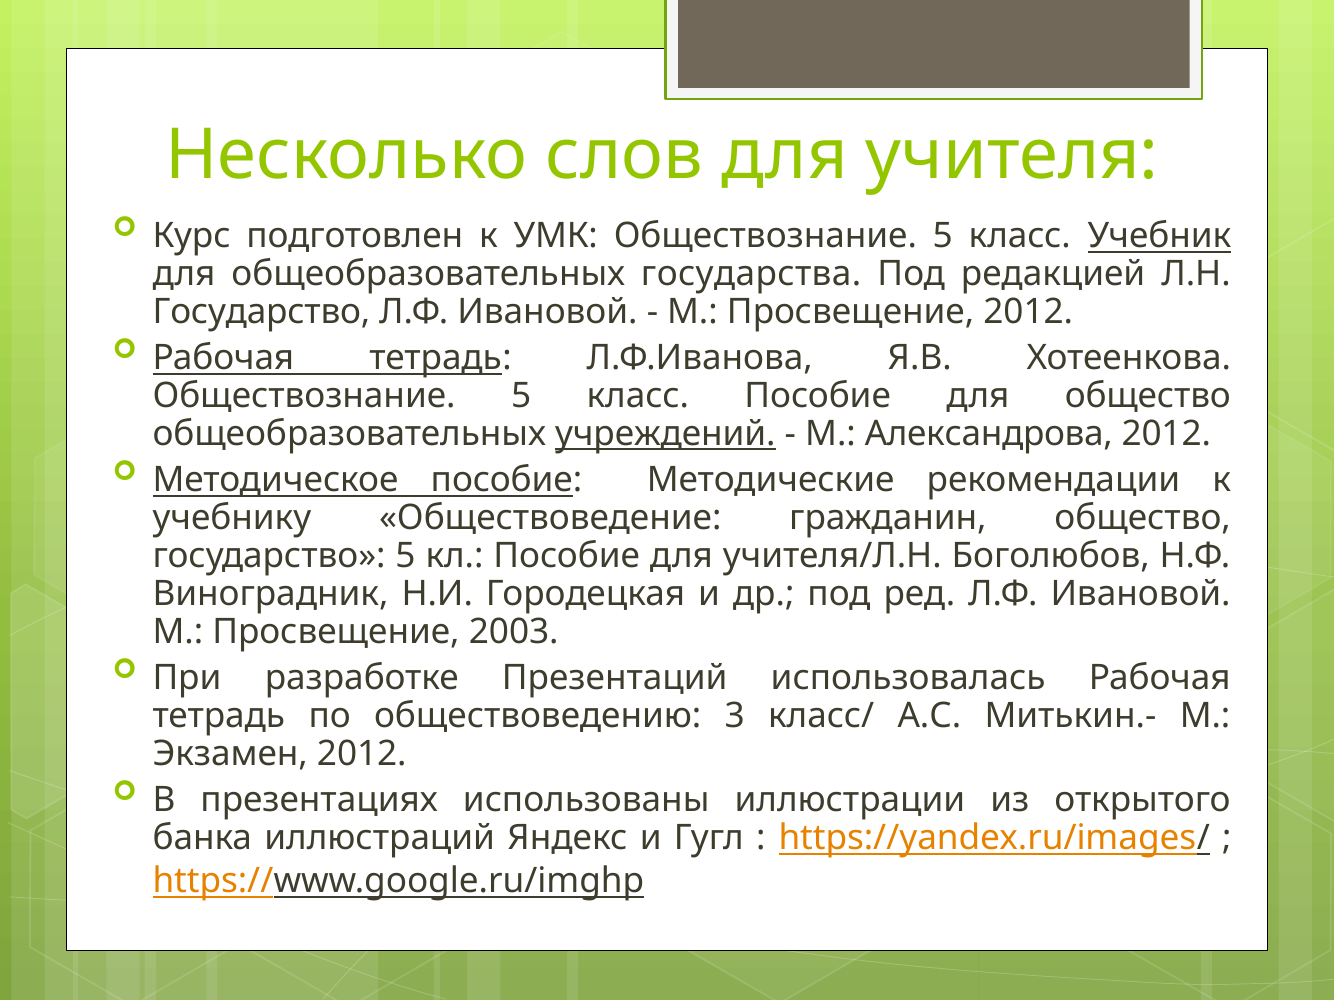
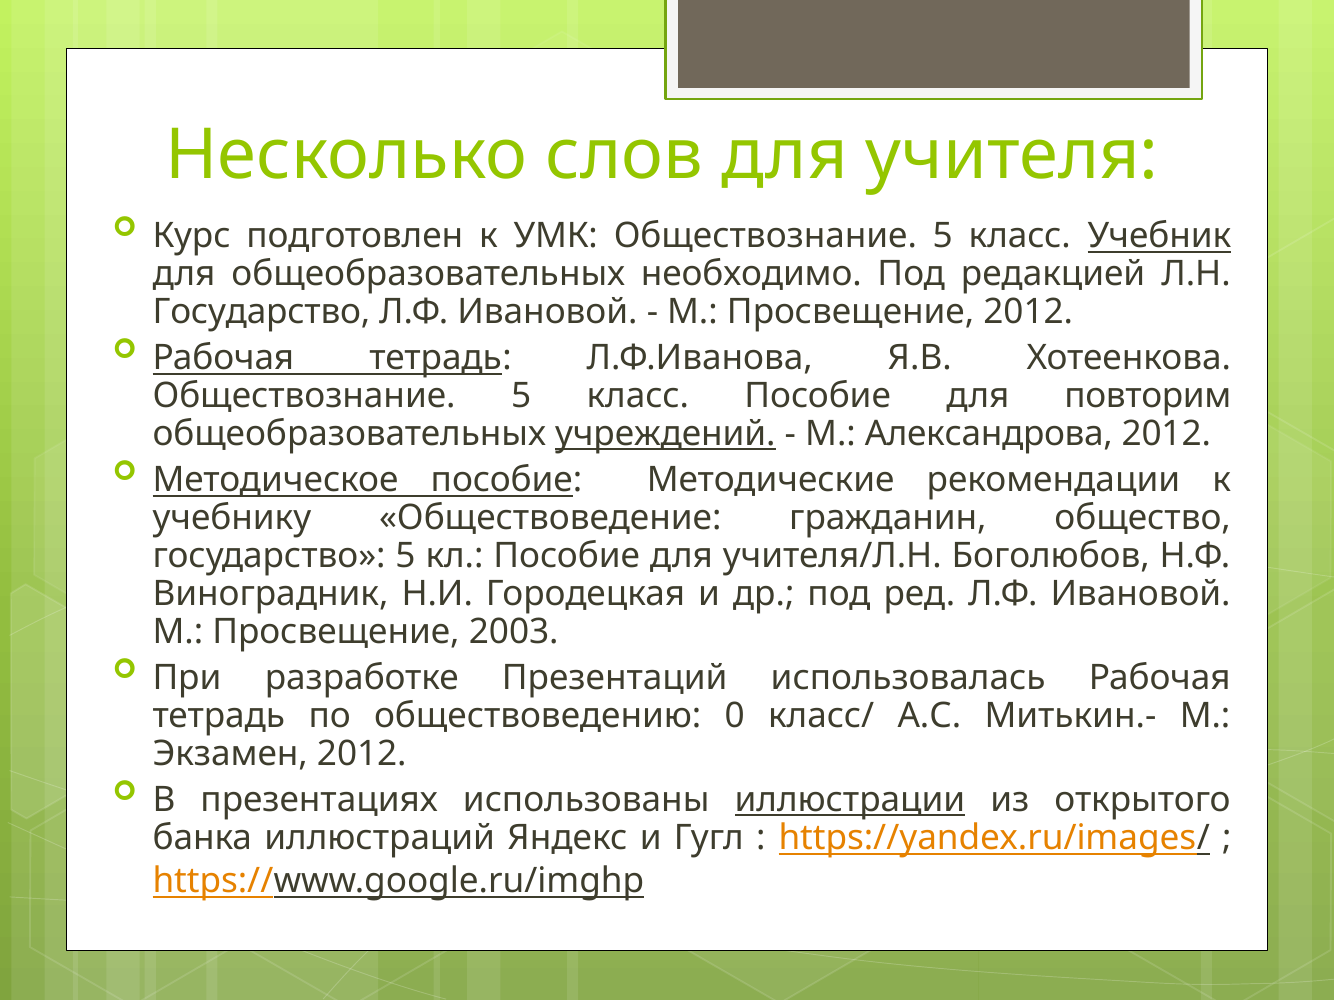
государства: государства -> необходимо (751, 274)
для общество: общество -> повторим (1148, 396)
3: 3 -> 0 (735, 717)
иллюстрации underline: none -> present (850, 801)
